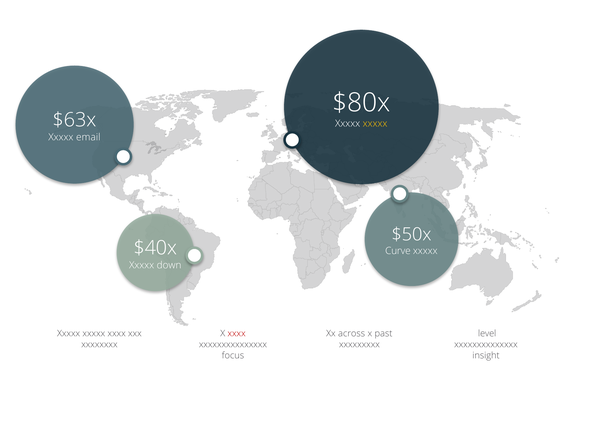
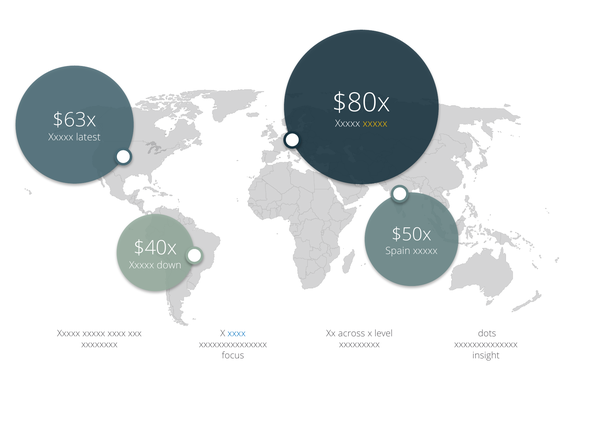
email: email -> latest (88, 137)
Curve: Curve -> Spain (398, 251)
xxxx colour: red -> blue (237, 334)
past: past -> level (384, 334)
level: level -> dots (487, 334)
